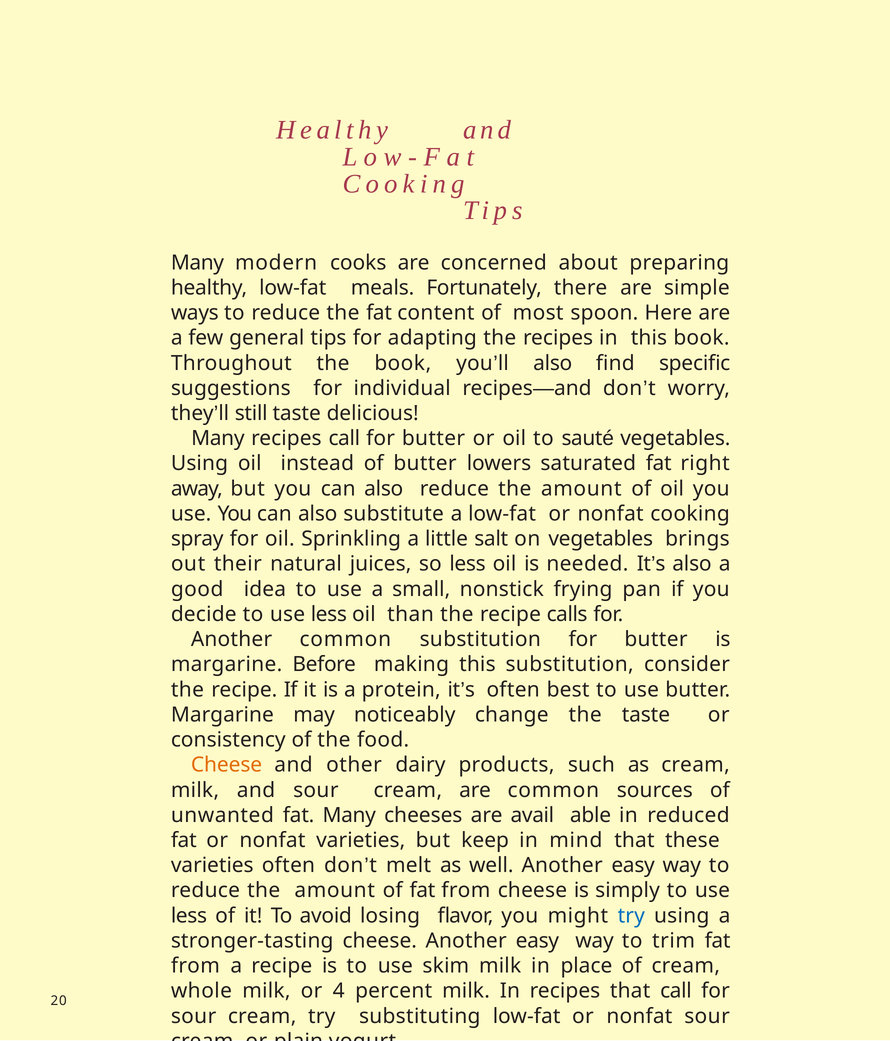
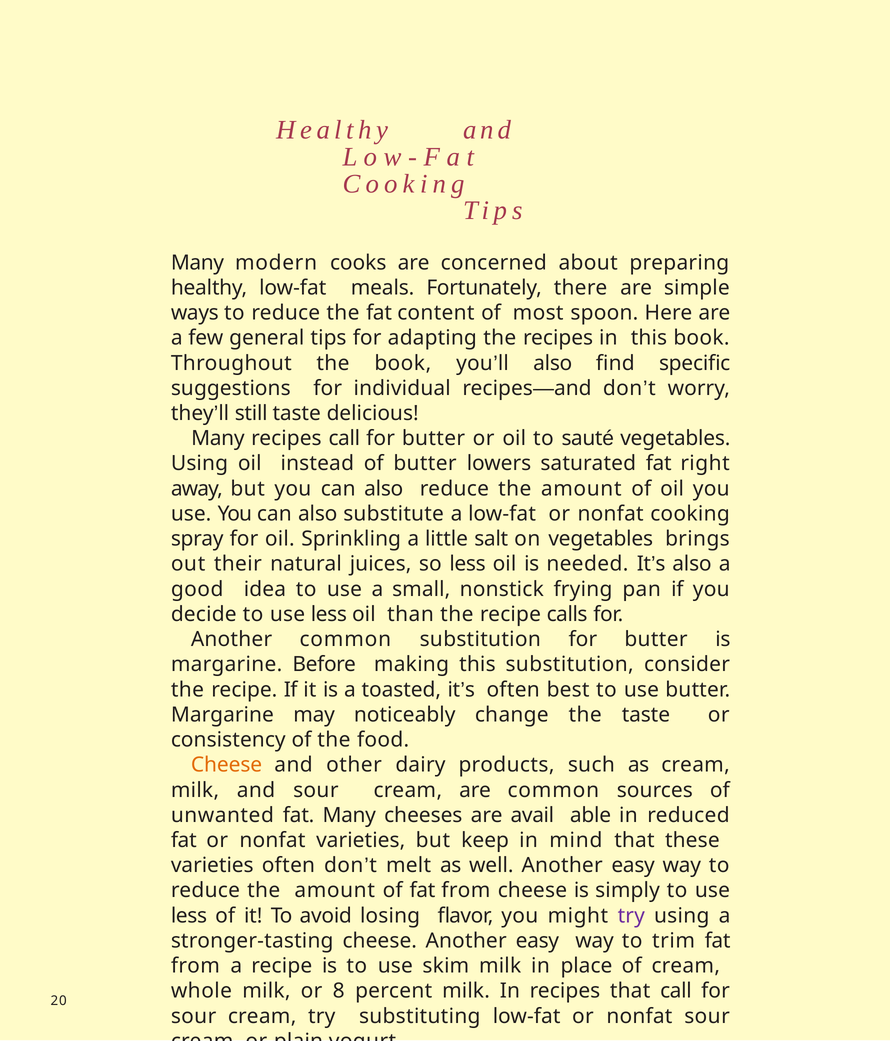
protein: protein -> toasted (401, 690)
try colour: blue -> purple (631, 916)
4: 4 -> 8 (339, 992)
